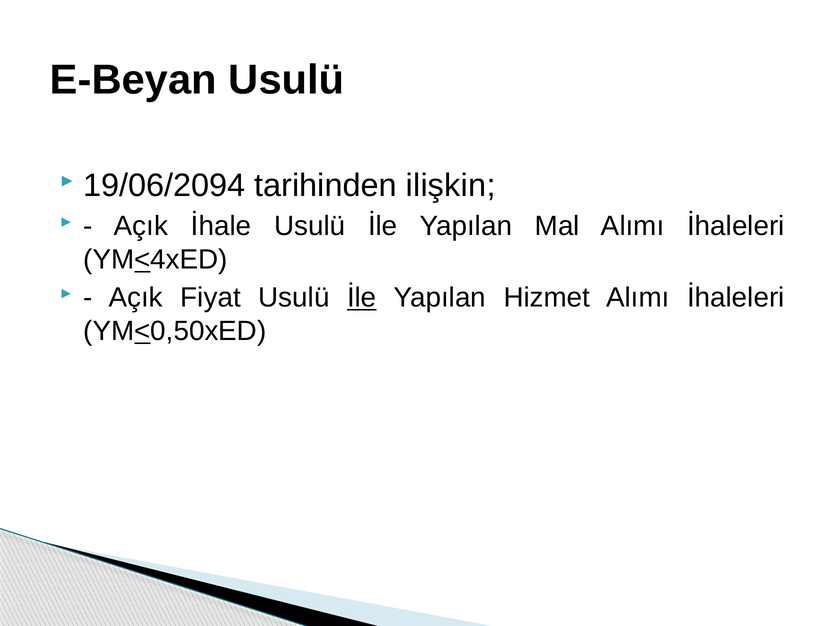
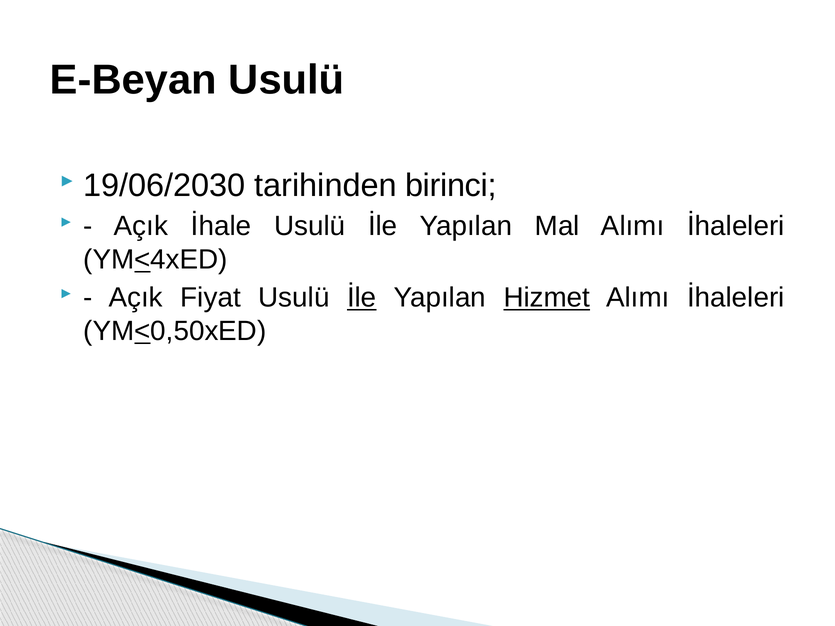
19/06/2094: 19/06/2094 -> 19/06/2030 (164, 186)
ilişkin: ilişkin -> birinci (451, 186)
Hizmet underline: none -> present (547, 298)
